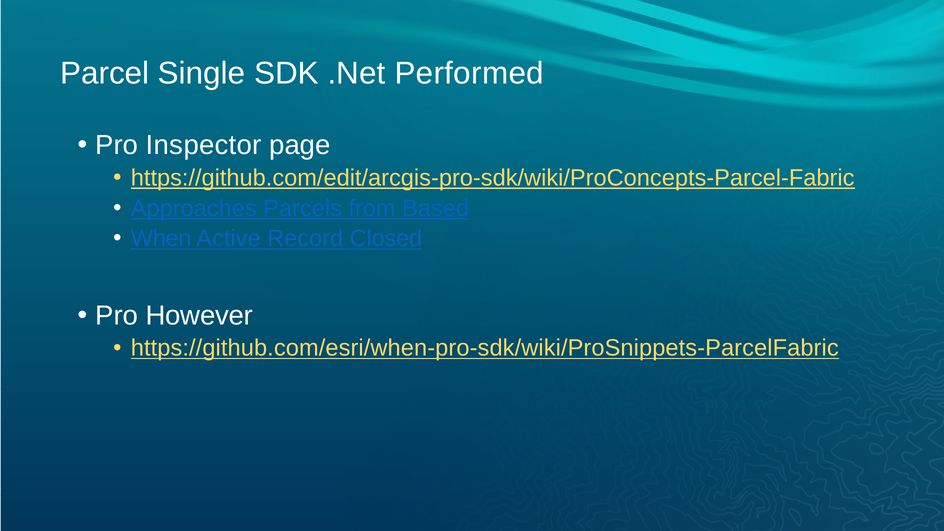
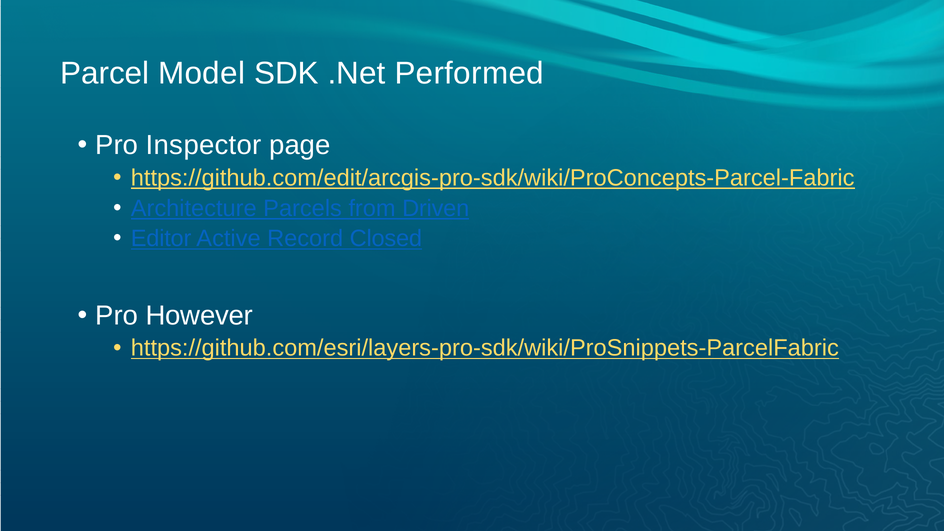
Single: Single -> Model (202, 73)
Approaches: Approaches -> Architecture (194, 208)
Based: Based -> Driven (436, 208)
When: When -> Editor (161, 239)
https://github.com/esri/when-pro-sdk/wiki/ProSnippets-ParcelFabric: https://github.com/esri/when-pro-sdk/wiki/ProSnippets-ParcelFabric -> https://github.com/esri/layers-pro-sdk/wiki/ProSnippets-ParcelFabric (485, 348)
